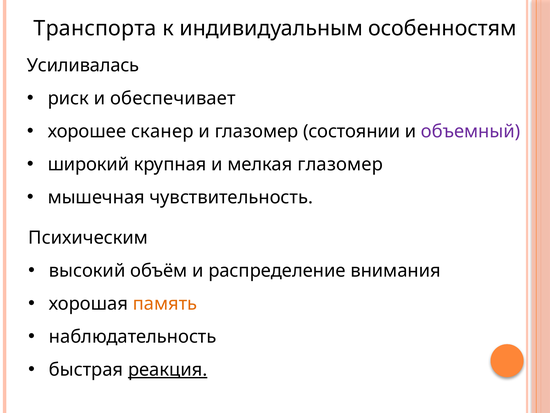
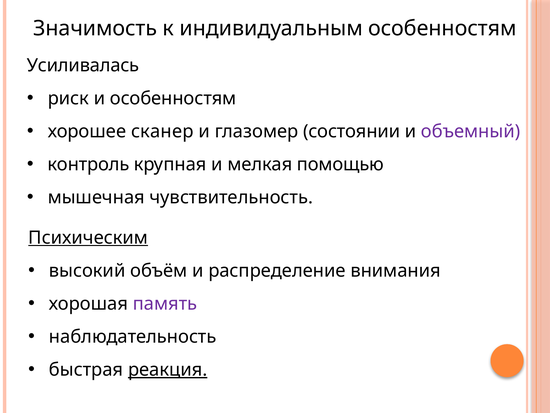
Транспорта: Транспорта -> Значимость (95, 28)
и обеспечивает: обеспечивает -> особенностям (173, 98)
широкий: широкий -> контроль (88, 164)
мелкая глазомер: глазомер -> помощью (340, 164)
Психическим underline: none -> present (88, 237)
память colour: orange -> purple (165, 303)
